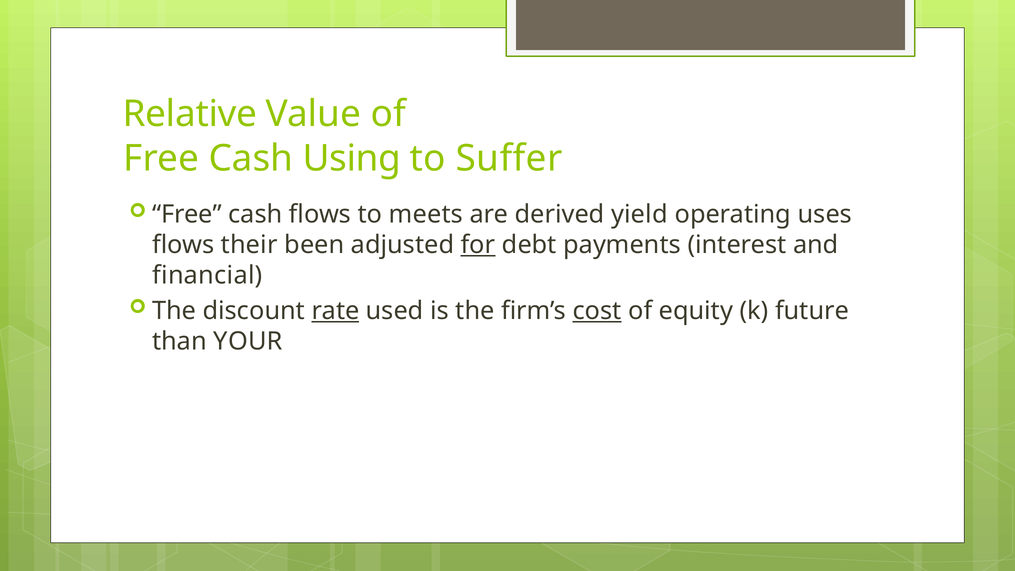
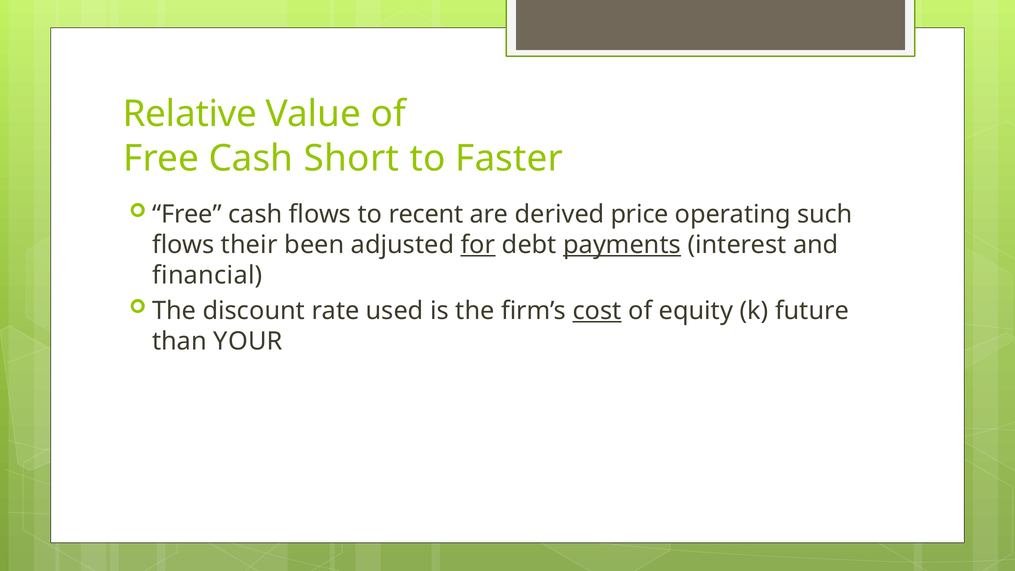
Using: Using -> Short (351, 159)
Suffer: Suffer -> Faster (509, 159)
meets: meets -> recent (426, 214)
yield: yield -> price (640, 214)
uses: uses -> such (825, 214)
payments underline: none -> present (622, 245)
rate underline: present -> none (335, 311)
